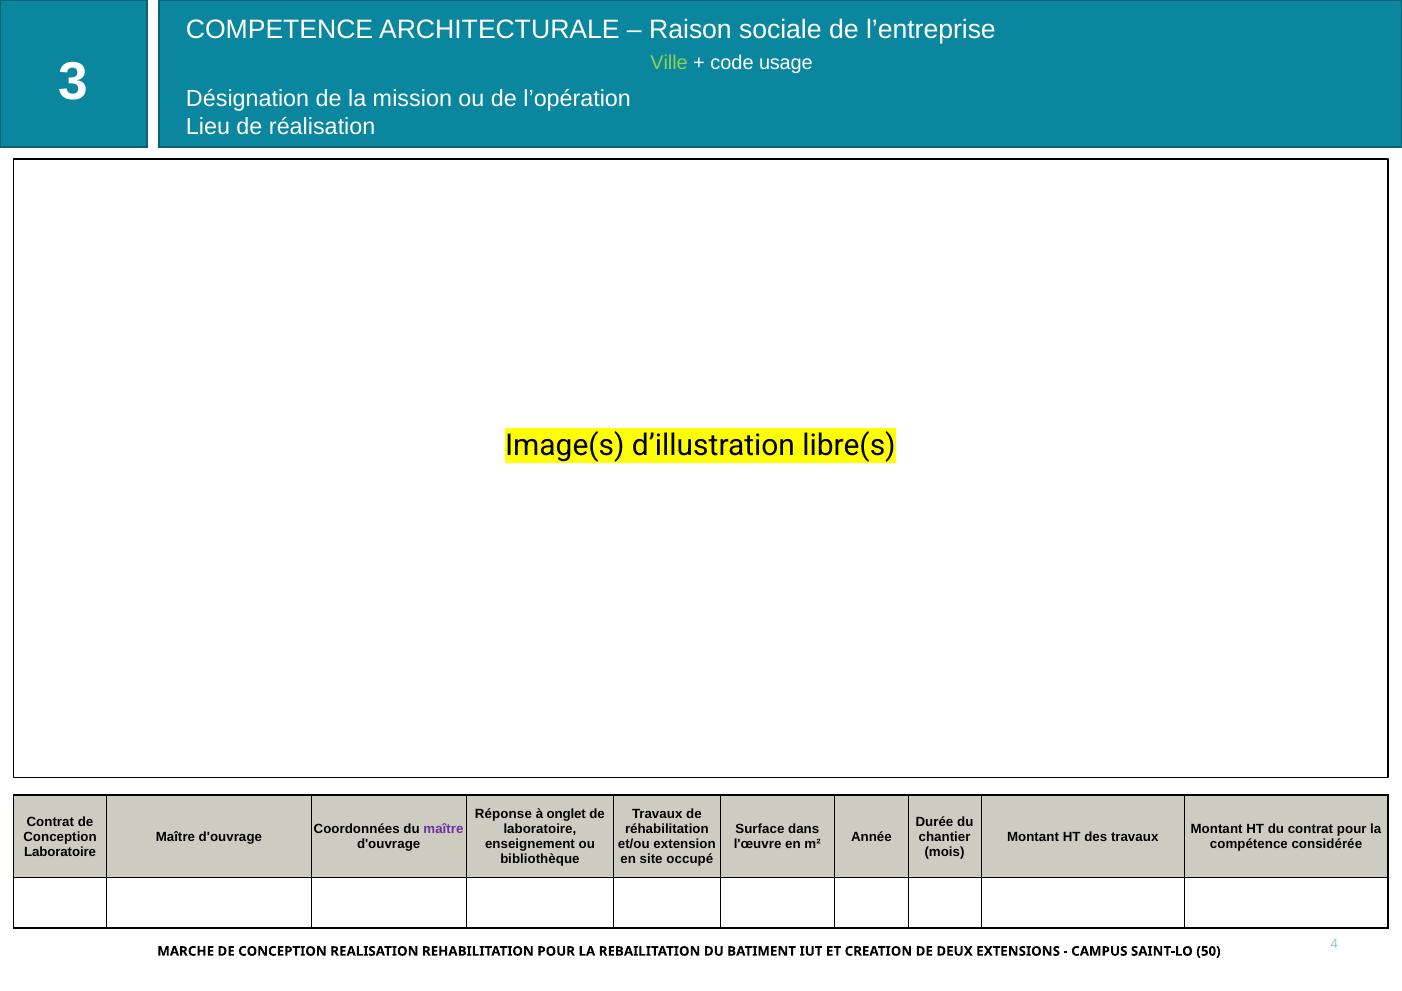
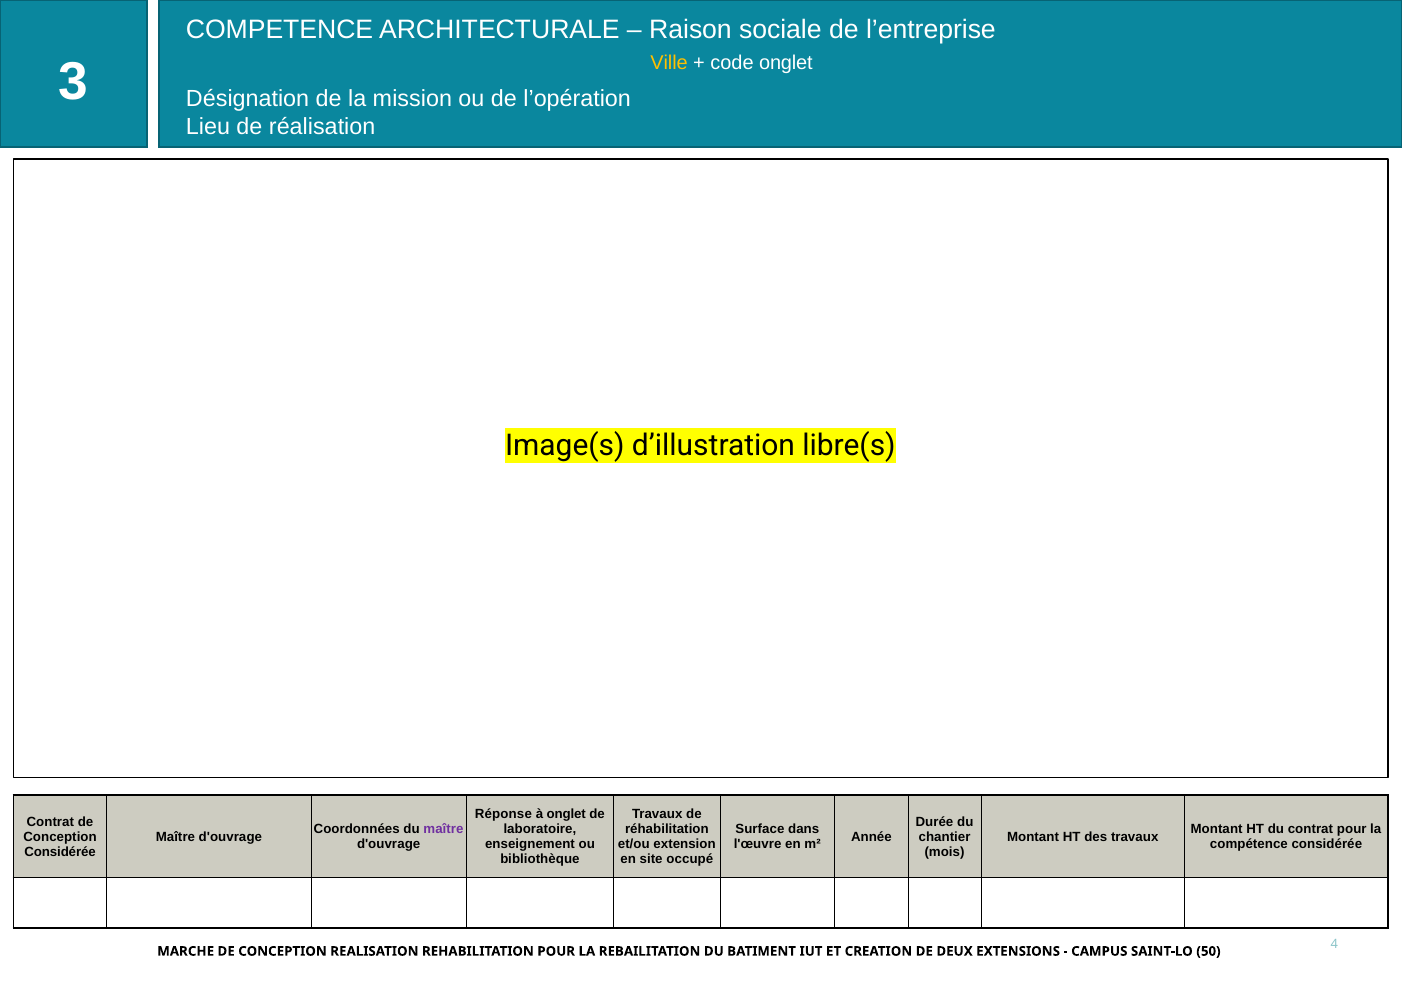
Ville colour: light green -> yellow (669, 63)
code usage: usage -> onglet (786, 63)
Laboratoire: Laboratoire -> Considérée (60, 852)
